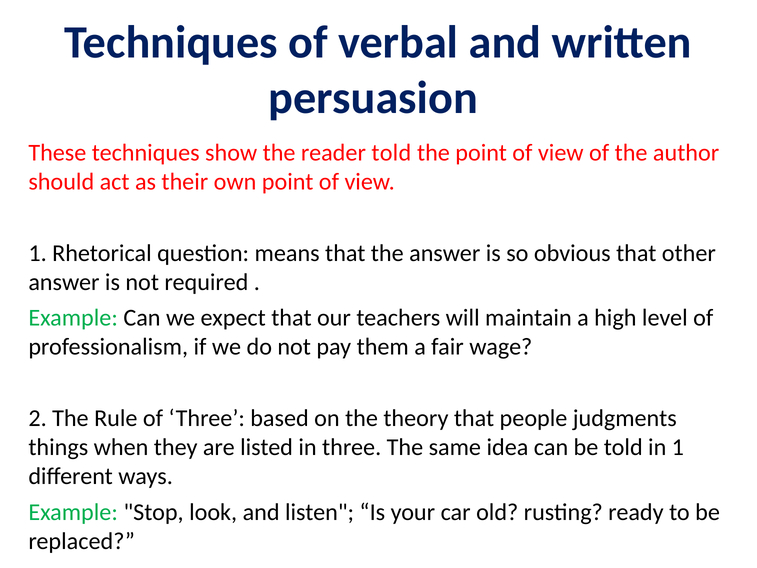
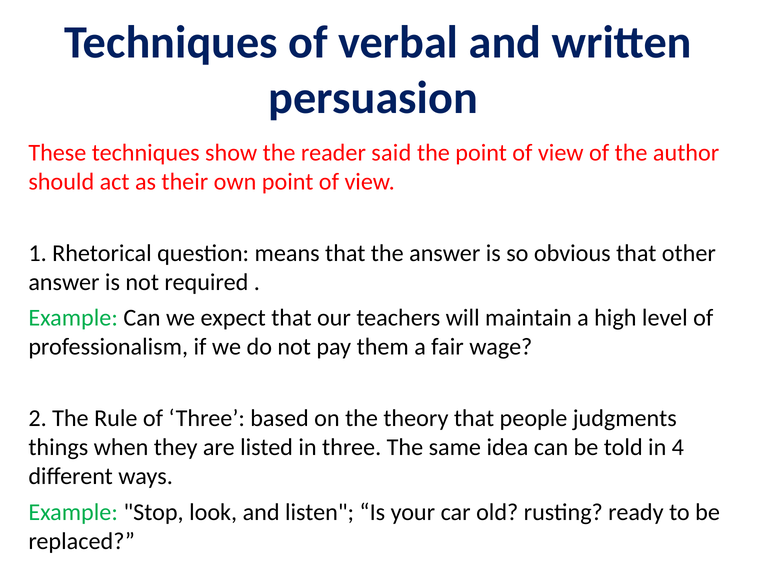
reader told: told -> said (391, 152)
in 1: 1 -> 4 (678, 447)
